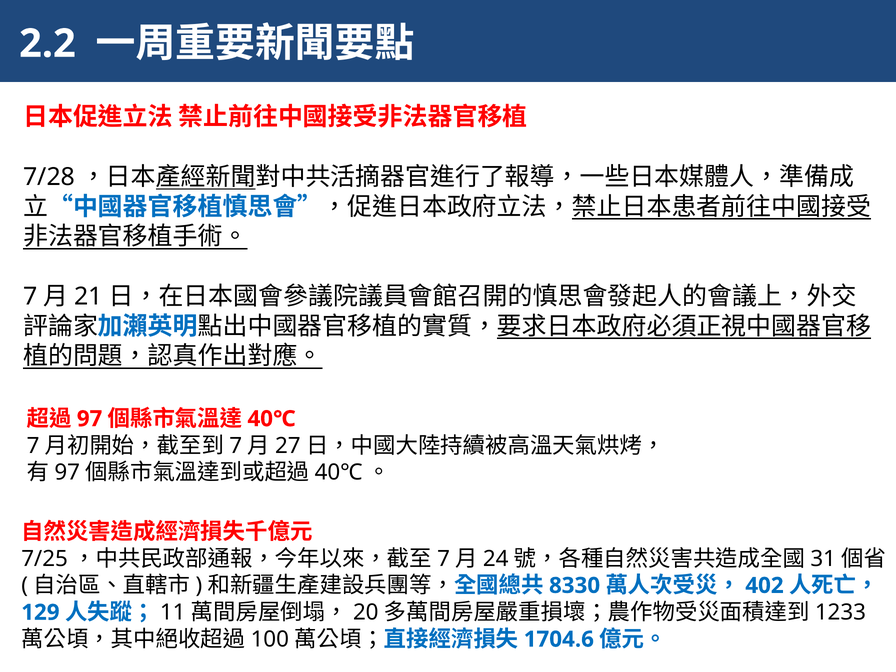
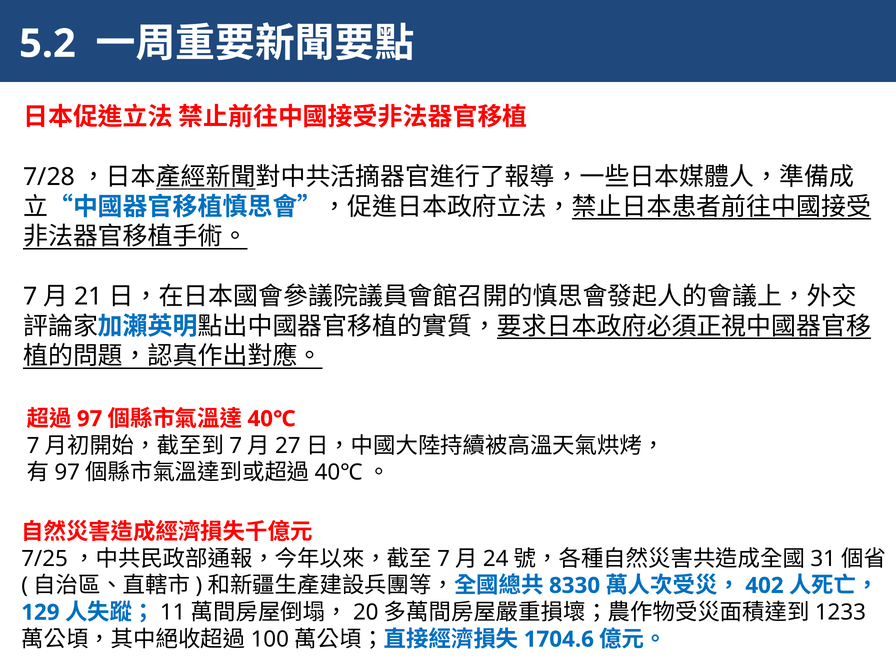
2.2: 2.2 -> 5.2 (47, 44)
